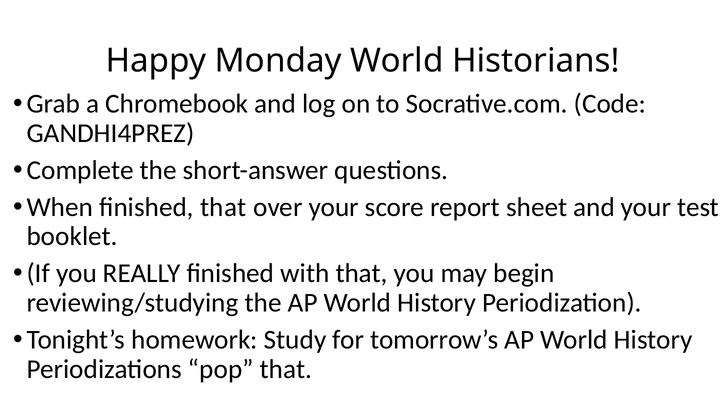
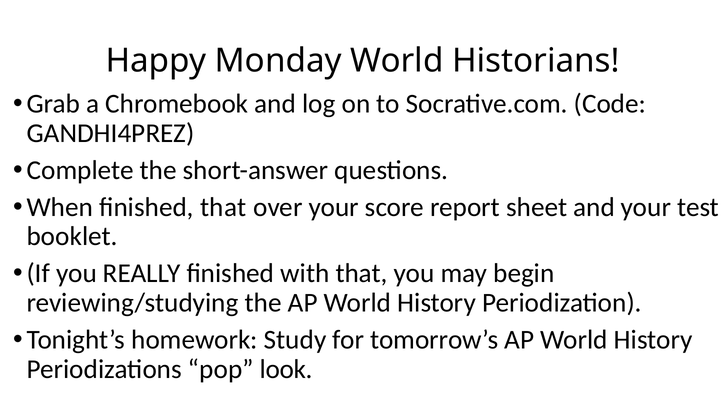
pop that: that -> look (286, 369)
